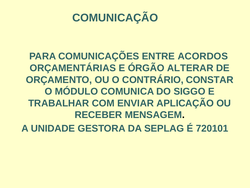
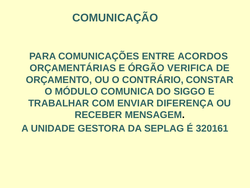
ALTERAR: ALTERAR -> VERIFICA (190, 68)
APLICAÇÃO: APLICAÇÃO -> DIFERENÇA (185, 103)
720101: 720101 -> 320161 (212, 128)
